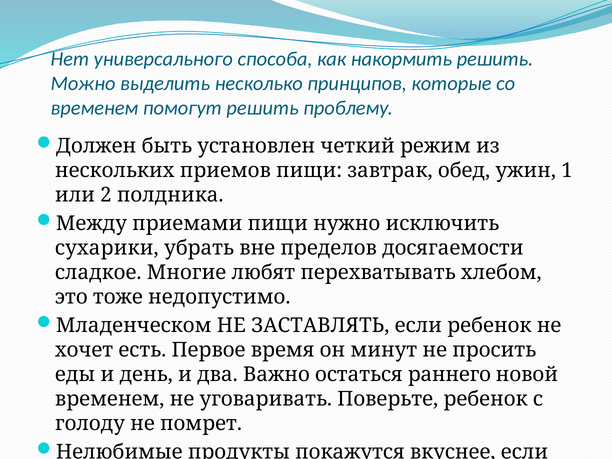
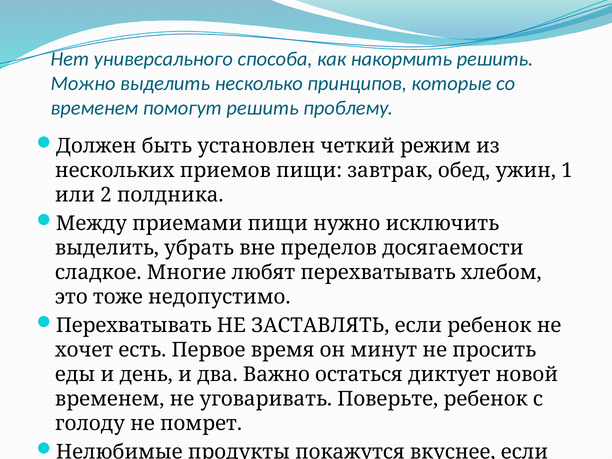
сухарики: сухарики -> выделить (107, 248)
Младенческом: Младенческом -> Перехватывать (134, 326)
раннего: раннего -> диктует (449, 375)
